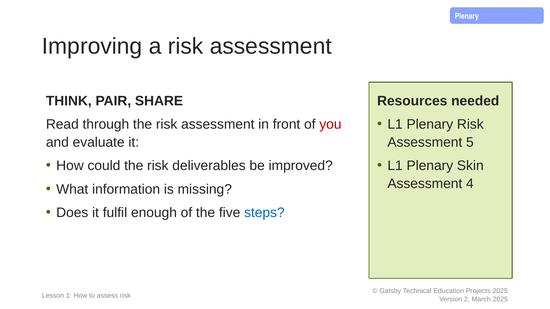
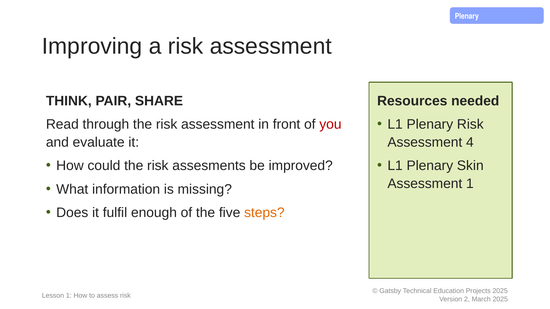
5: 5 -> 4 (470, 142)
deliverables: deliverables -> assesments (209, 166)
Assessment 4: 4 -> 1 (470, 184)
steps colour: blue -> orange (264, 213)
